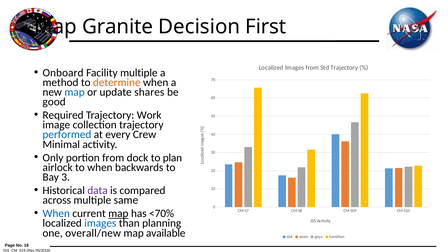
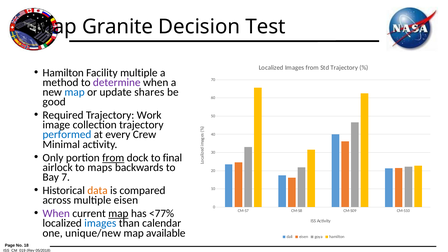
First: First -> Test (266, 27)
Onboard: Onboard -> Hamilton (63, 73)
determine colour: orange -> purple (117, 82)
from underline: none -> present (113, 158)
plan: plan -> final (172, 158)
to when: when -> maps (100, 167)
3: 3 -> 7 (66, 177)
data colour: purple -> orange (98, 191)
multiple same: same -> eisen (126, 200)
When colour: blue -> purple (56, 214)
<70%: <70% -> <77% (162, 214)
planning: planning -> calendar (162, 223)
overall/new: overall/new -> unique/new (93, 233)
